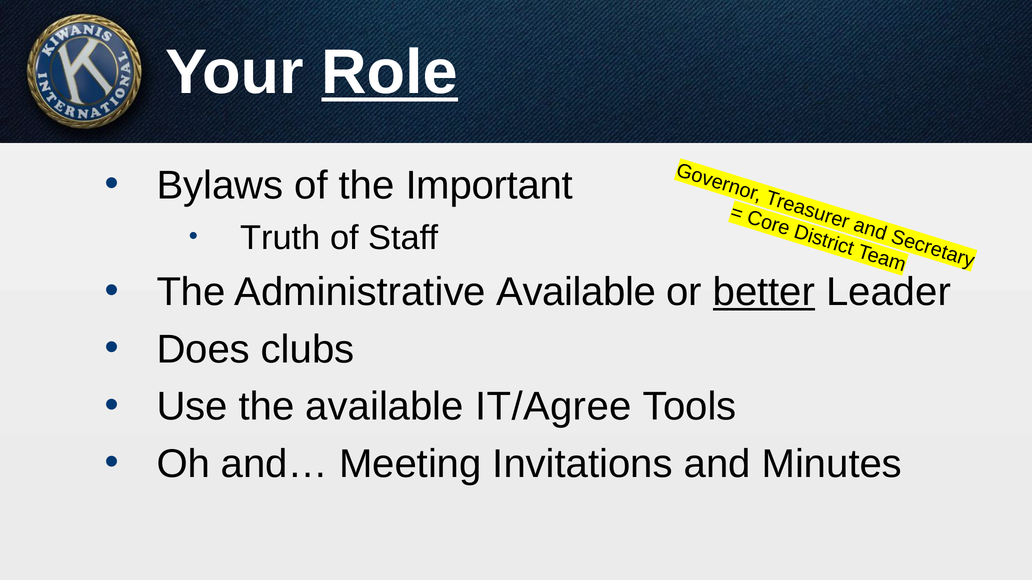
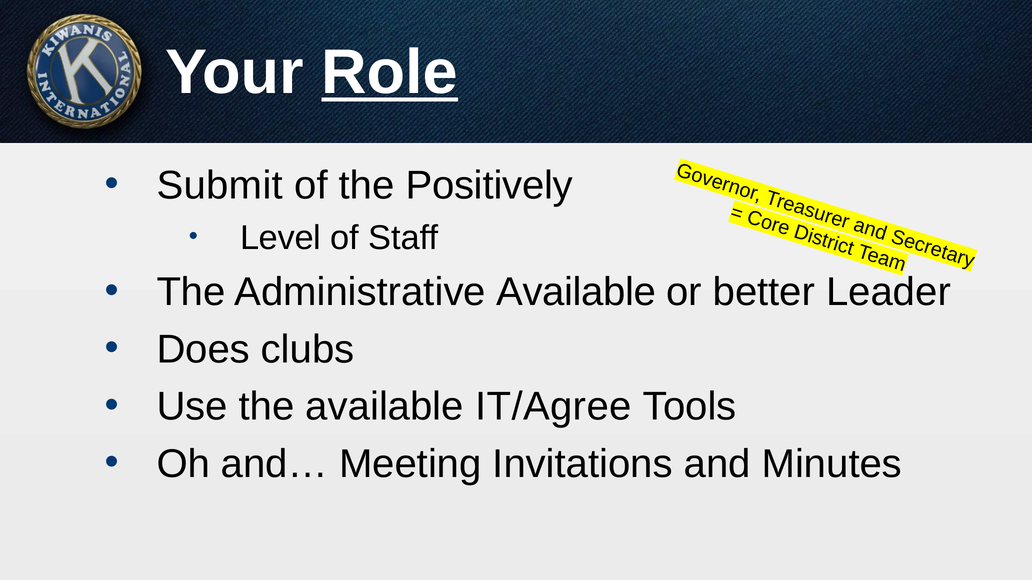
Bylaws: Bylaws -> Submit (220, 186)
Important: Important -> Positively (489, 186)
Truth: Truth -> Level (281, 238)
better underline: present -> none (764, 292)
